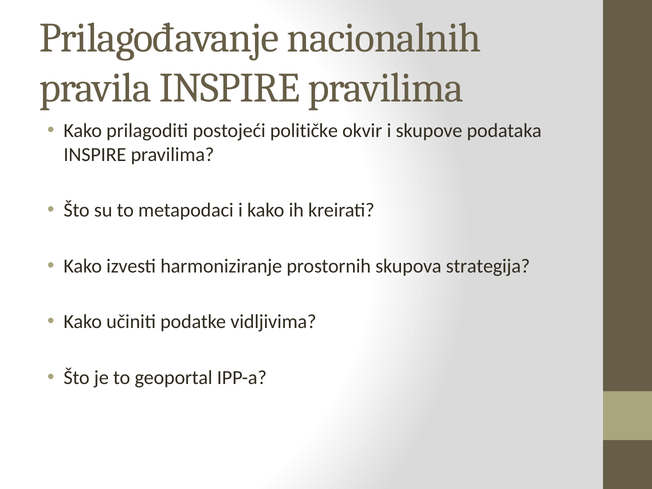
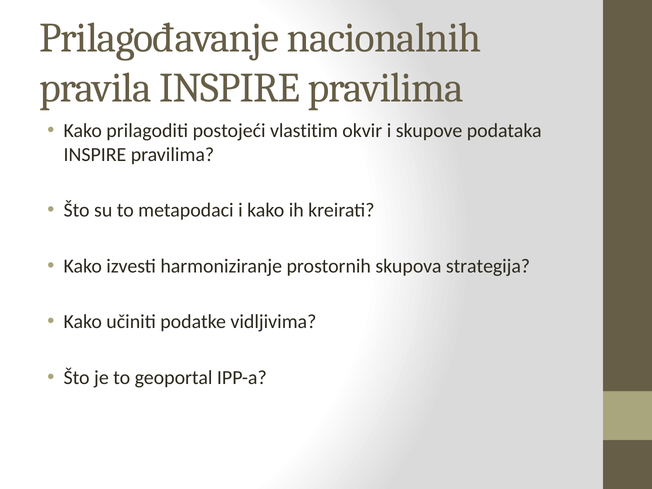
političke: političke -> vlastitim (304, 131)
